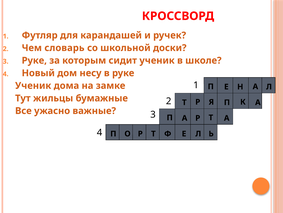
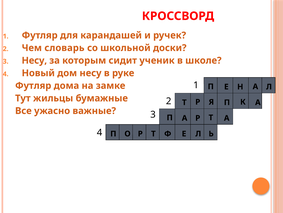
3 Руке: Руке -> Несу (34, 60)
Ученик: Ученик -> Футляр (33, 85)
